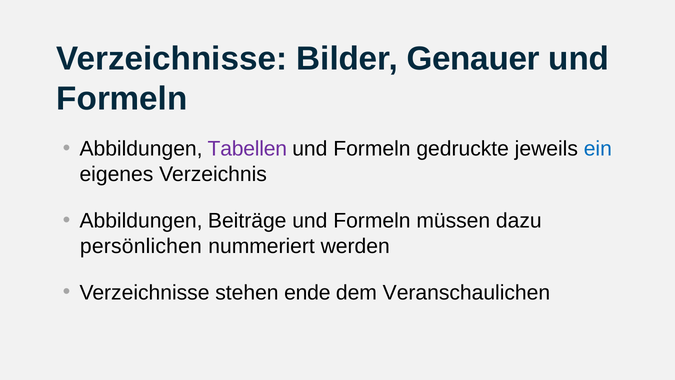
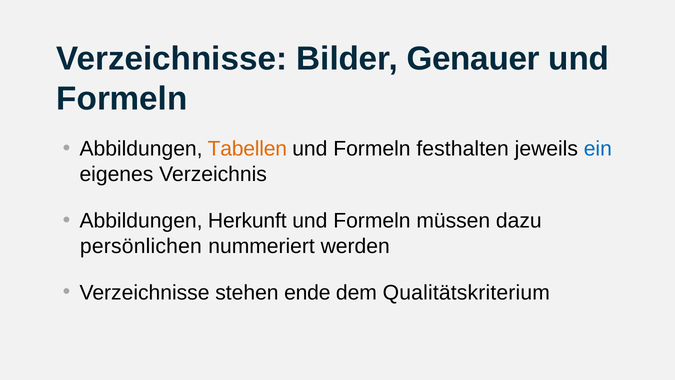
Tabellen colour: purple -> orange (247, 149)
gedruckte: gedruckte -> festhalten (463, 149)
Beiträge: Beiträge -> Herkunft (247, 221)
Veranschaulichen: Veranschaulichen -> Qualitätskriterium (466, 292)
